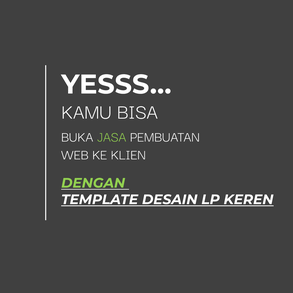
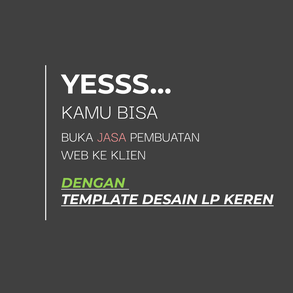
JASA colour: light green -> pink (112, 137)
